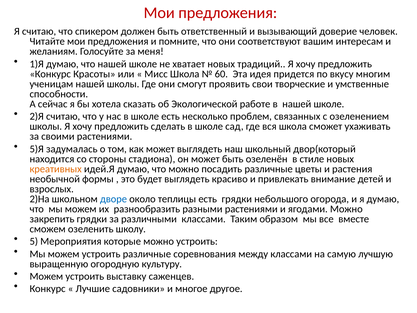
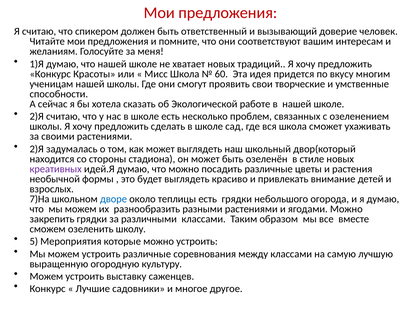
5)Я: 5)Я -> 2)Я (37, 149)
креативных colour: orange -> purple (56, 169)
2)На: 2)На -> 7)На (40, 199)
